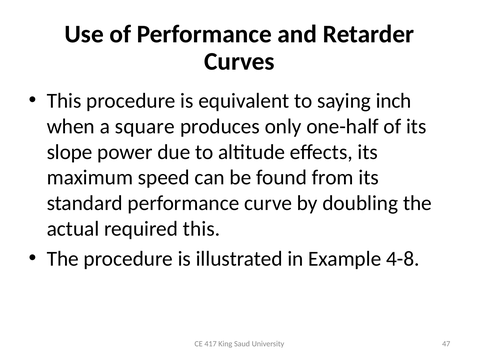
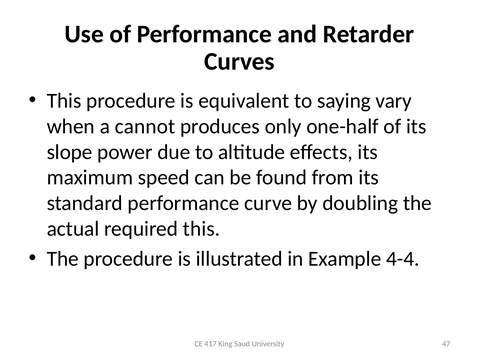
inch: inch -> vary (394, 101)
square: square -> cannot (145, 126)
4-8: 4-8 -> 4-4 (403, 258)
